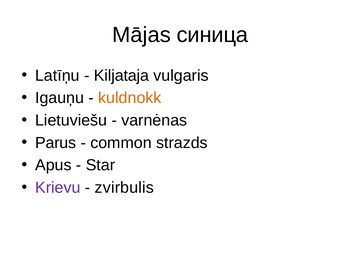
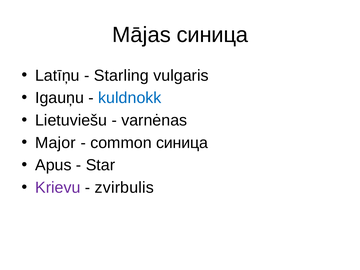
Kiljataja: Kiljataja -> Starling (121, 76)
kuldnokk colour: orange -> blue (130, 98)
Parus: Parus -> Major (55, 143)
common strazds: strazds -> синица (182, 143)
